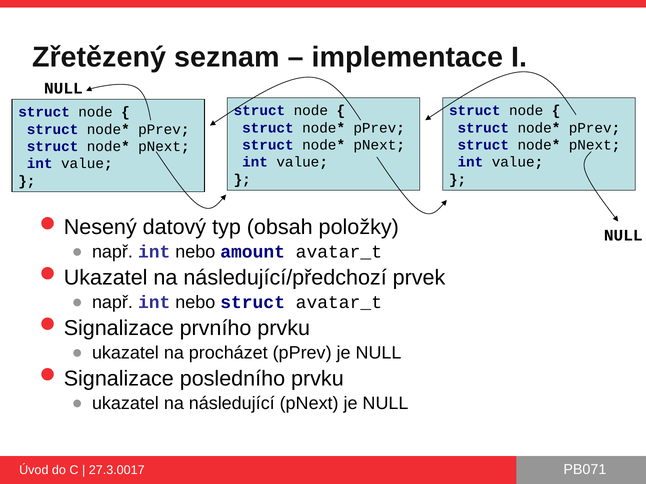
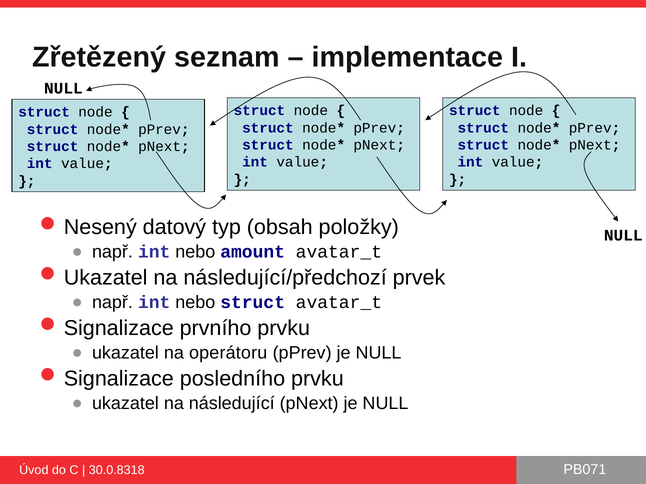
procházet: procházet -> operátoru (228, 353)
27.3.0017: 27.3.0017 -> 30.0.8318 (117, 471)
